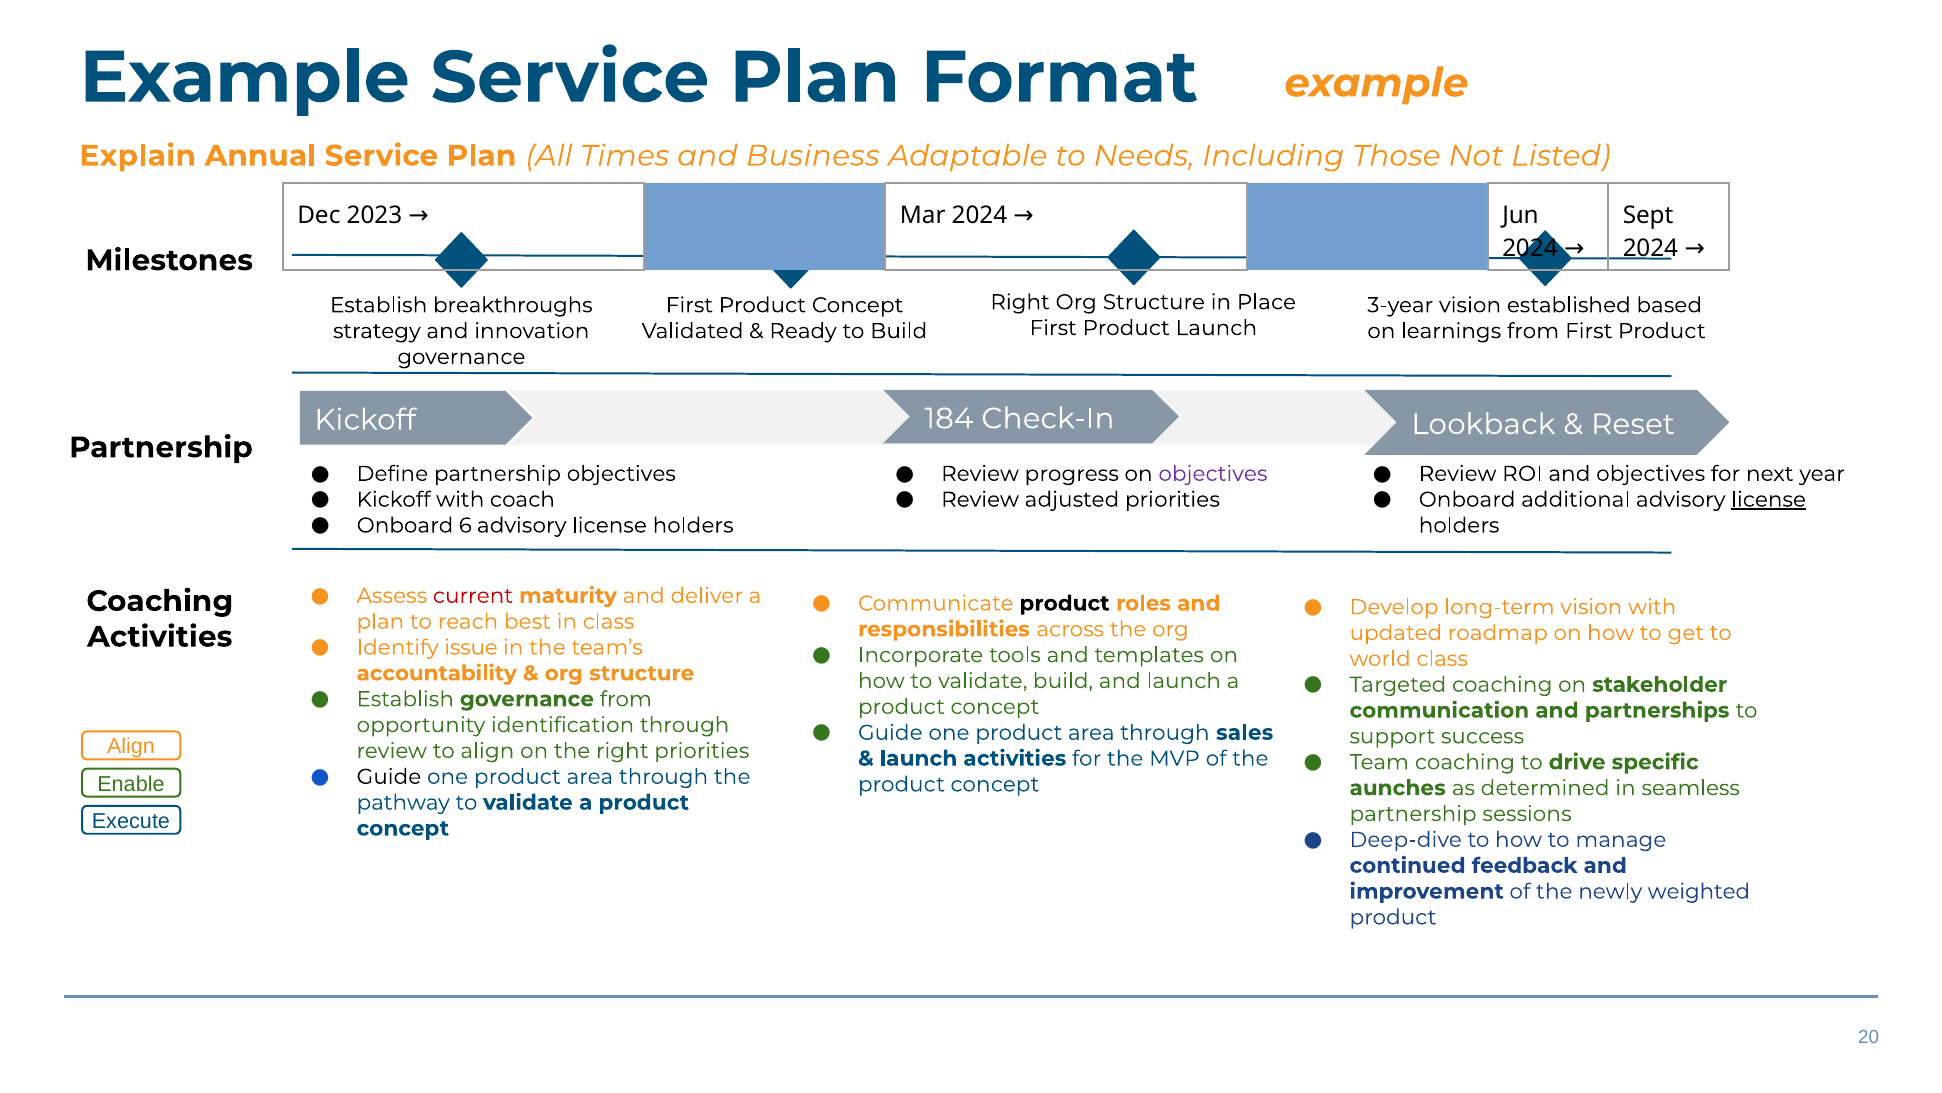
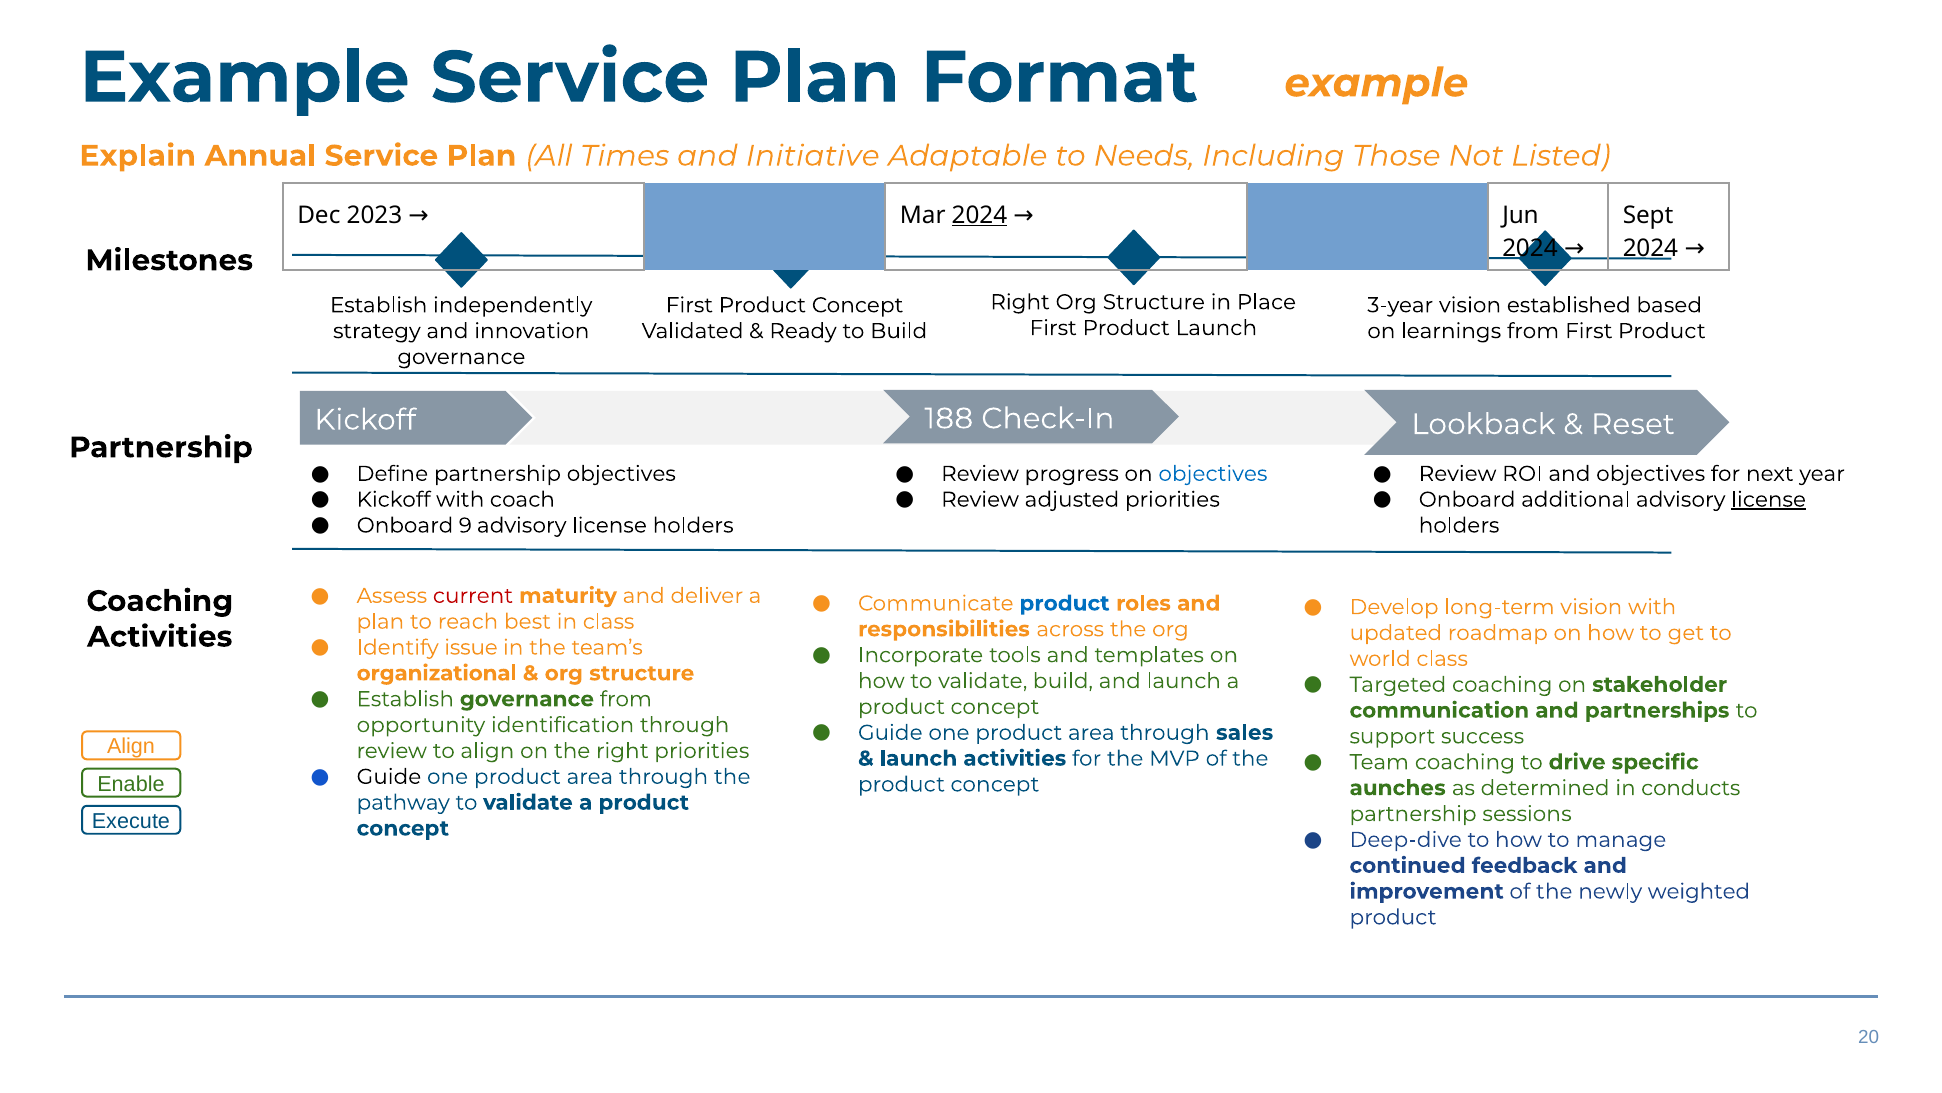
Business: Business -> Initiative (813, 156)
2024 underline: none -> present (979, 215)
breakthroughs: breakthroughs -> independently (513, 305)
184: 184 -> 188 (949, 418)
objectives colour: purple -> blue (1213, 473)
6: 6 -> 9 (465, 525)
product colour: black -> blue (1065, 603)
accountability: accountability -> organizational (437, 673)
seamless: seamless -> conducts (1691, 788)
